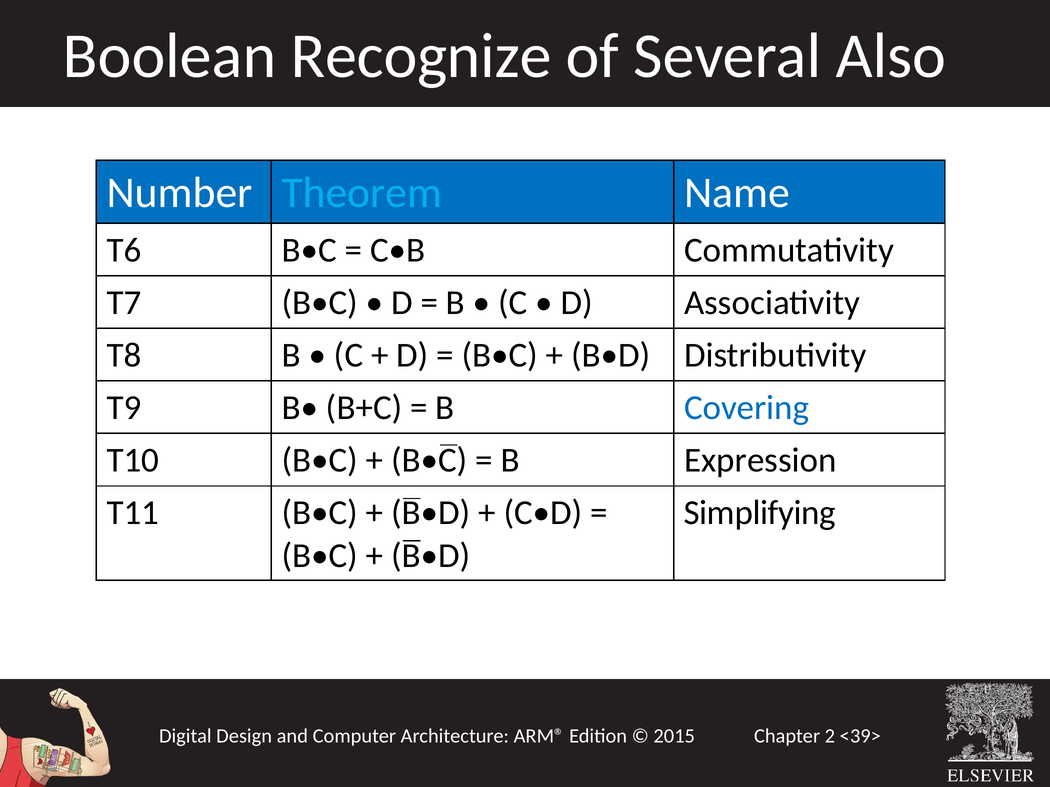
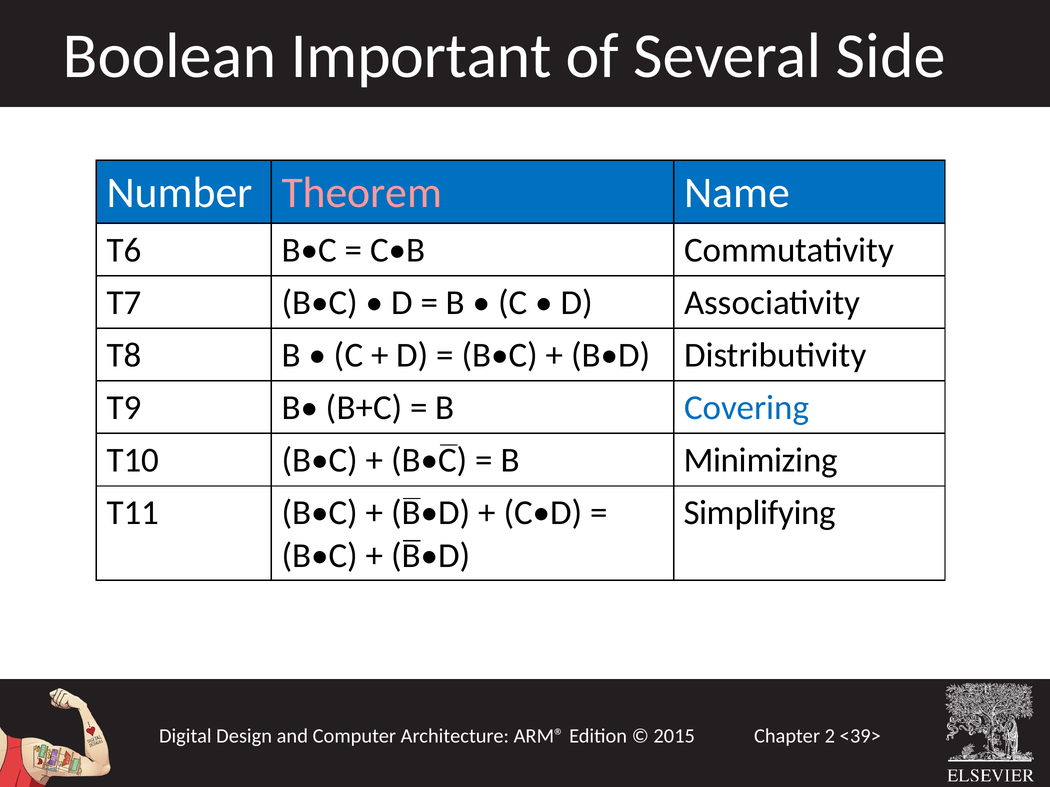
Recognize: Recognize -> Important (421, 56)
Also: Also -> Side (891, 56)
Theorem colour: light blue -> pink (362, 193)
Expression: Expression -> Minimizing (761, 461)
